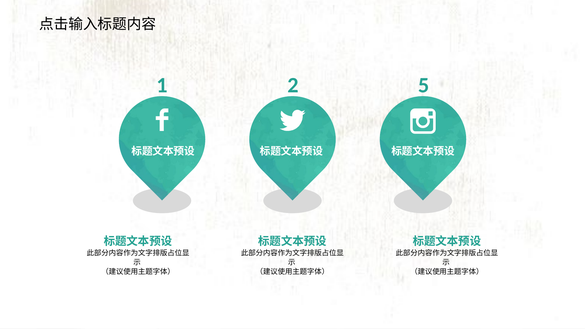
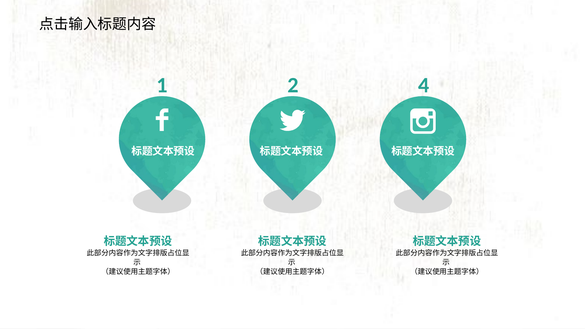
5: 5 -> 4 (424, 85)
